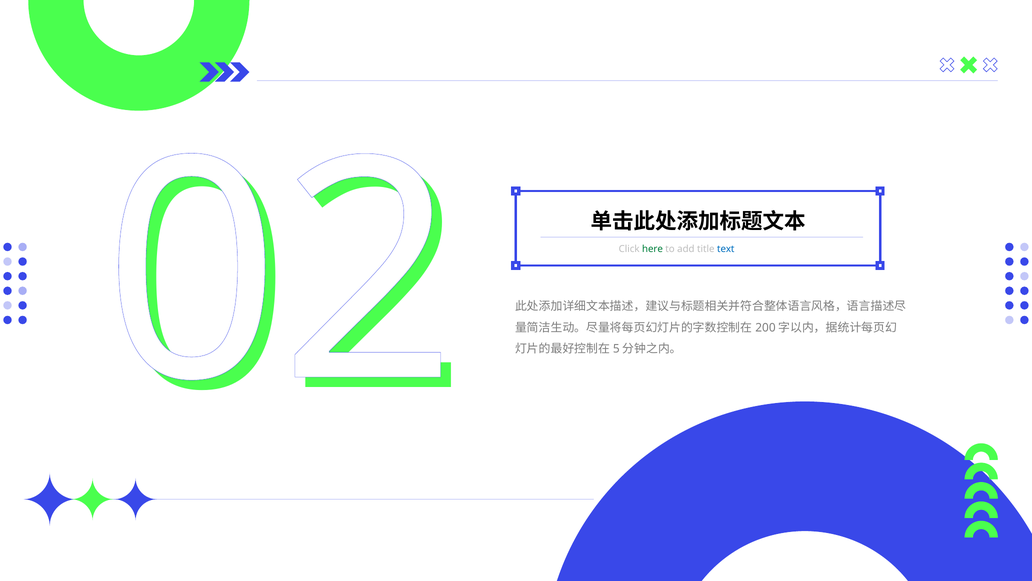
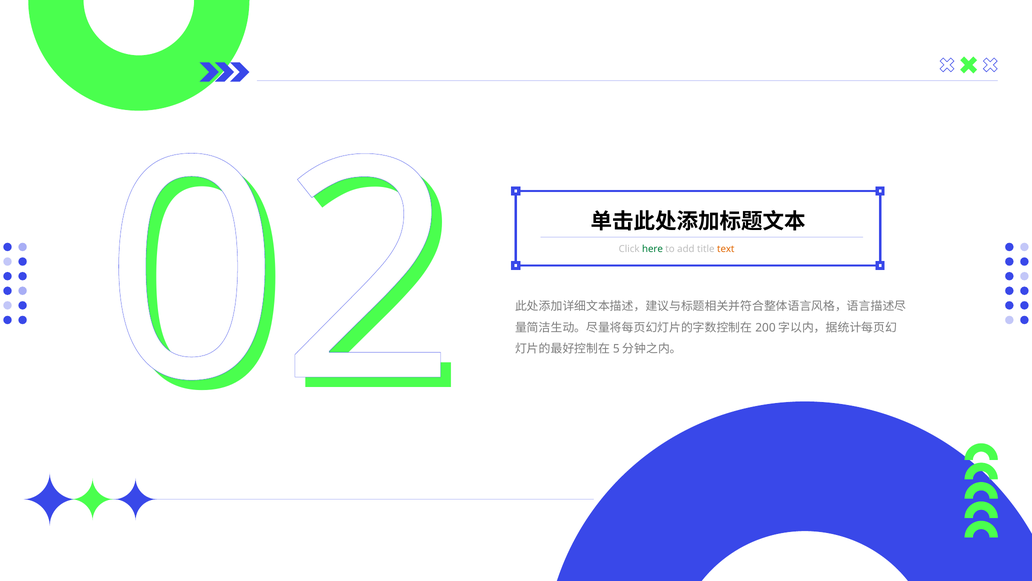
text colour: blue -> orange (726, 249)
